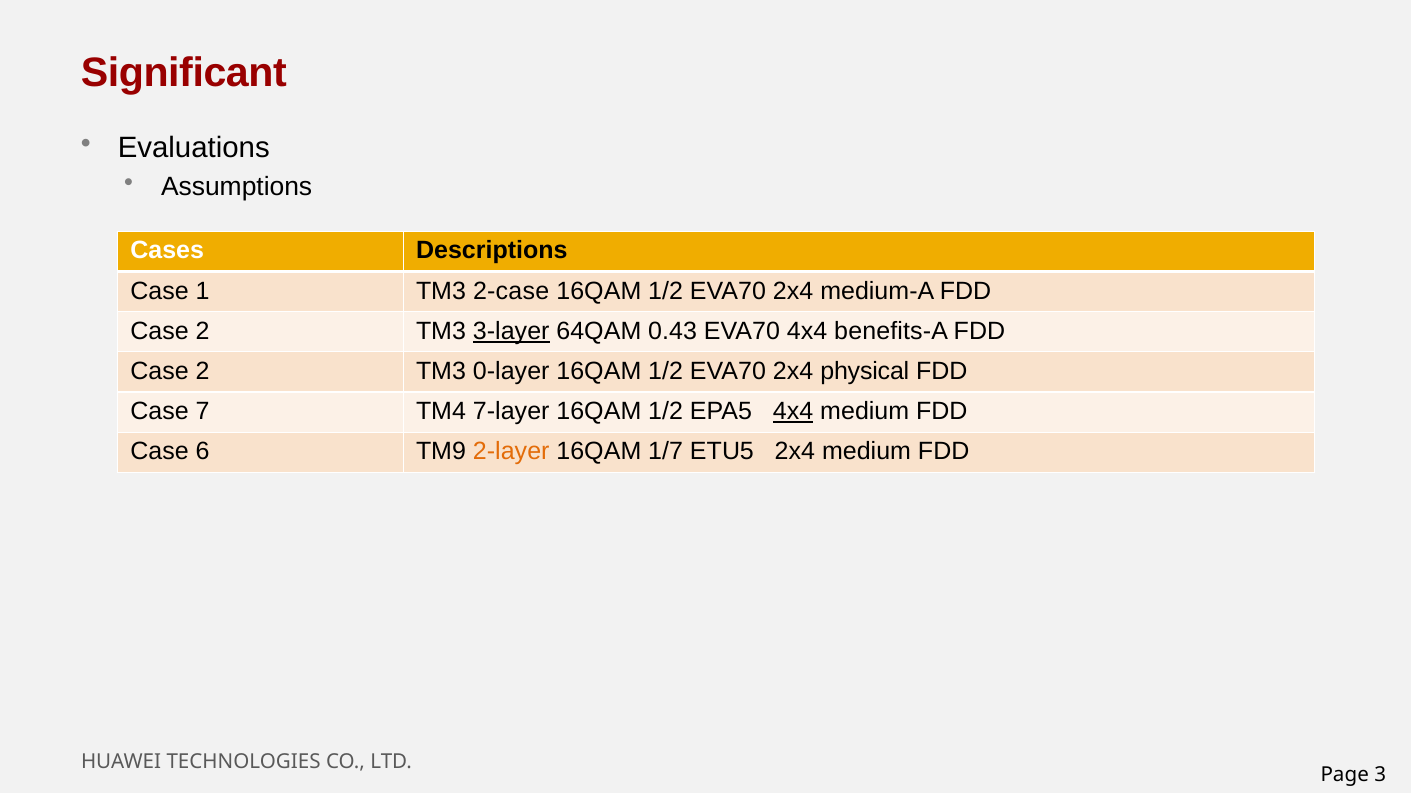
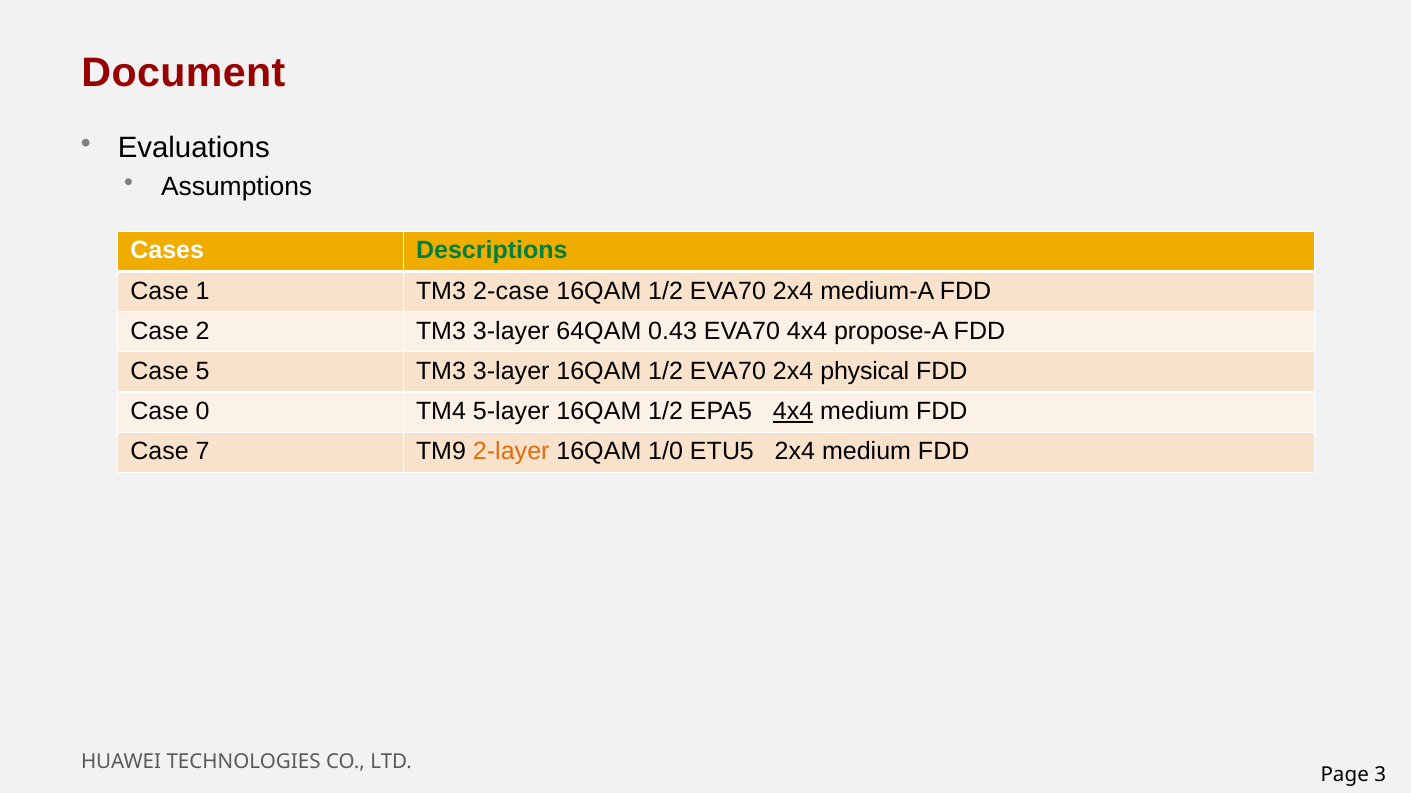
Significant: Significant -> Document (183, 73)
Descriptions colour: black -> green (492, 251)
3-layer underline: present -> none (511, 331)
benefits-A: benefits-A -> propose-A (891, 331)
2: 2 -> 5 (203, 371)
0-layer: 0-layer -> 3-layer (511, 371)
7: 7 -> 0 (203, 412)
7-layer: 7-layer -> 5-layer (511, 412)
6: 6 -> 7 (203, 452)
1/7: 1/7 -> 1/0 (666, 452)
